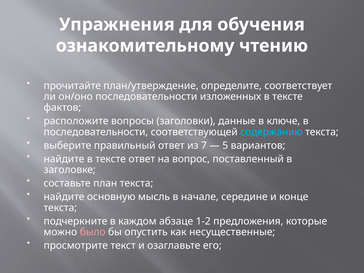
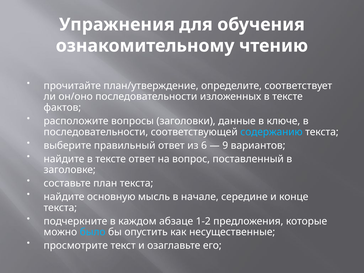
7: 7 -> 6 (204, 145)
5: 5 -> 9 (225, 145)
было colour: pink -> light blue (93, 232)
